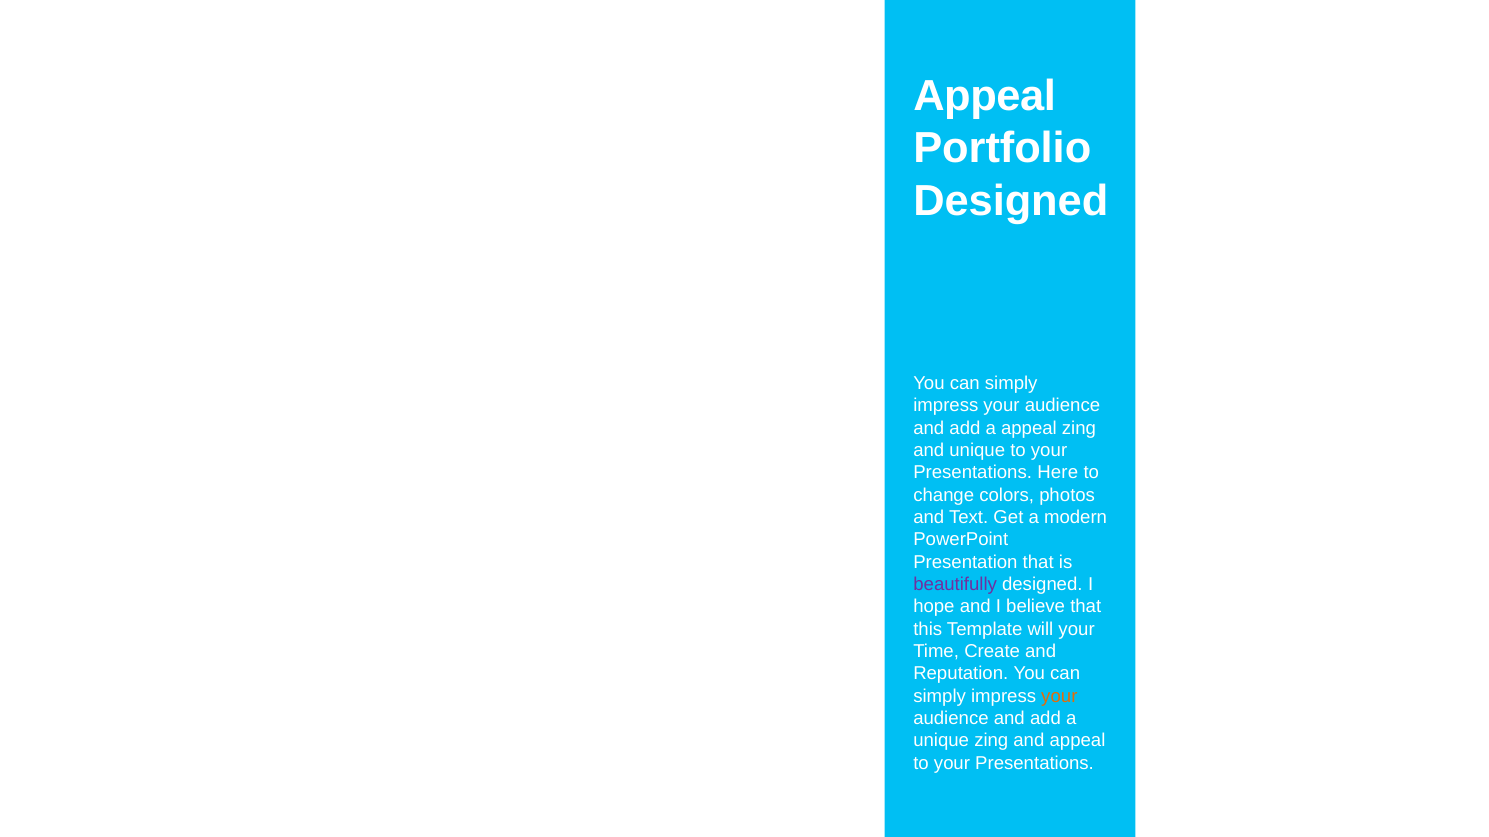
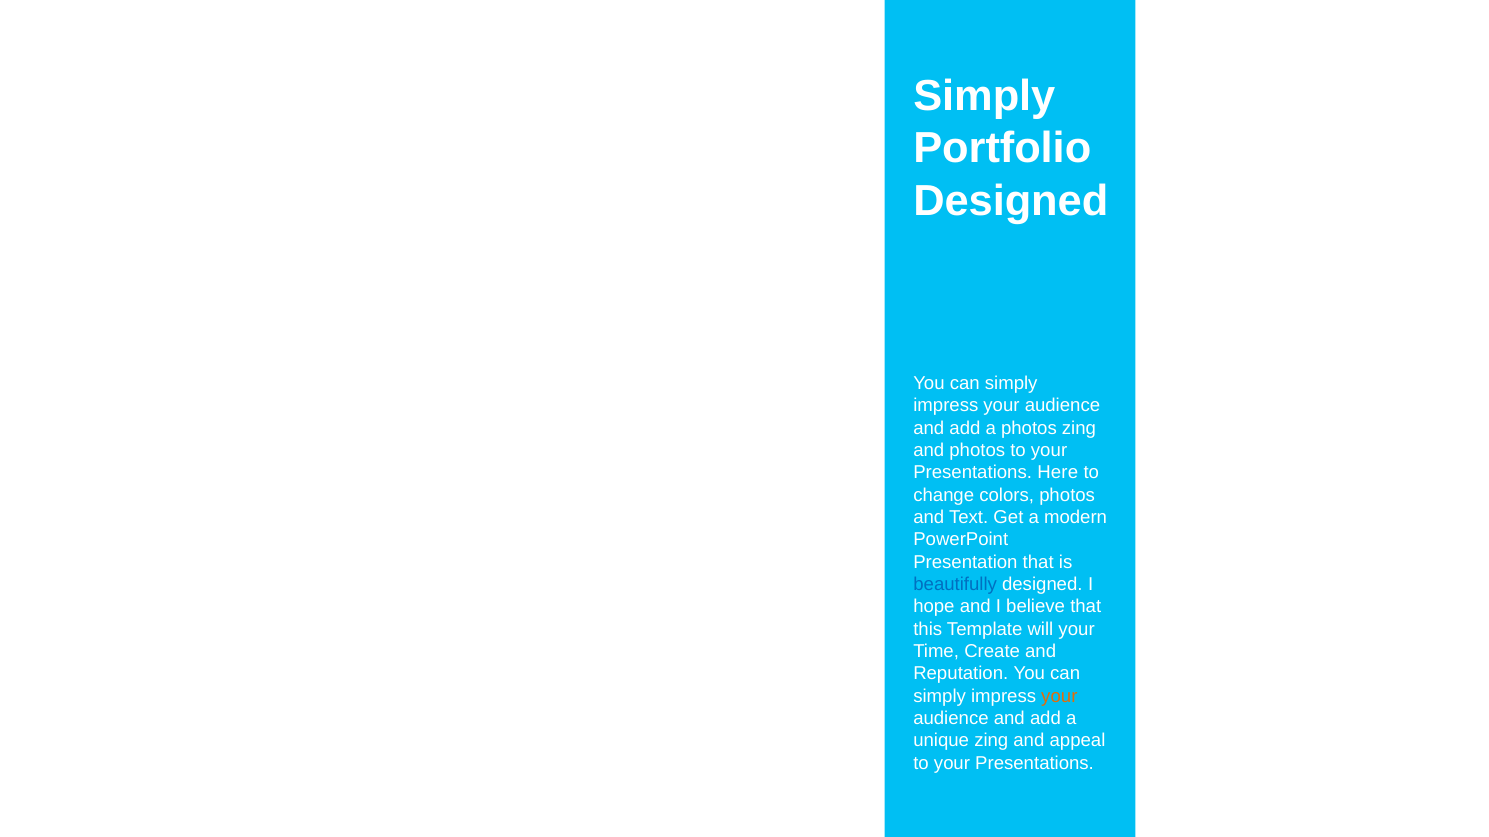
Appeal: Appeal -> Simply (984, 97)
a appeal: appeal -> photos (1029, 428)
and unique: unique -> photos (977, 451)
beautifully colour: purple -> blue (955, 585)
